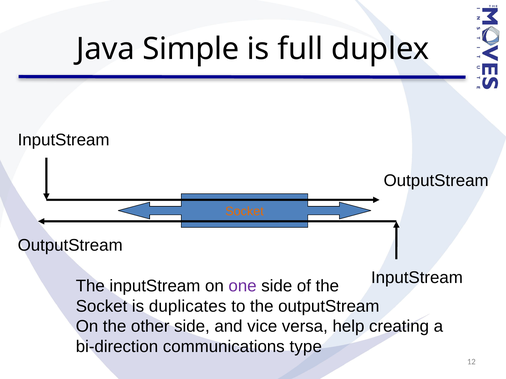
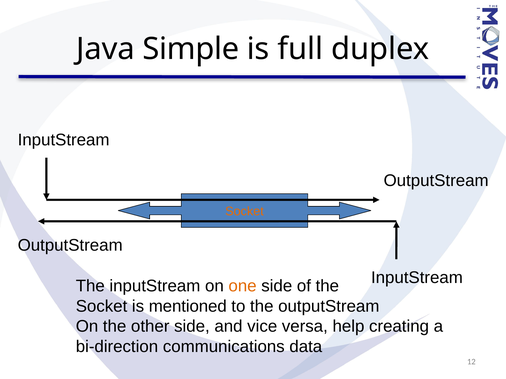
one colour: purple -> orange (243, 286)
duplicates: duplicates -> mentioned (188, 307)
type: type -> data (306, 347)
